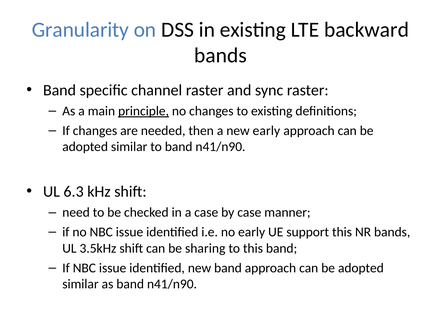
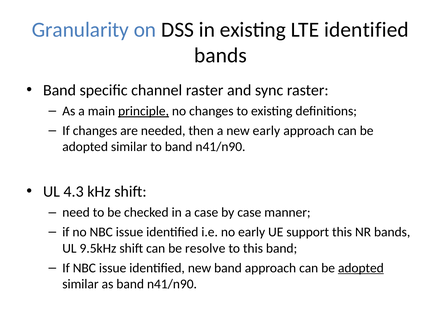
LTE backward: backward -> identified (366, 30)
6.3: 6.3 -> 4.3 (74, 191)
3.5kHz: 3.5kHz -> 9.5kHz (98, 248)
sharing: sharing -> resolve (205, 248)
adopted underline: none -> present (361, 268)
